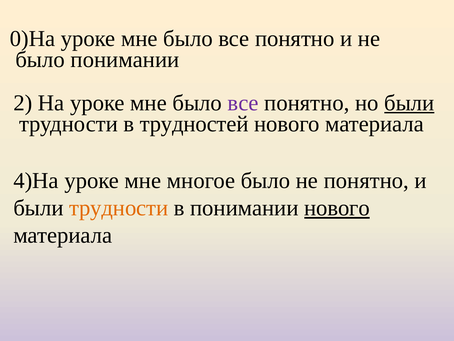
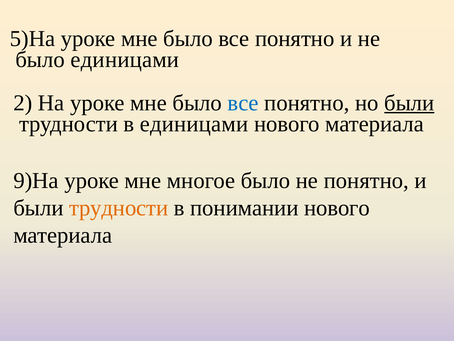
0)На: 0)На -> 5)На (32, 39)
было понимании: понимании -> единицами (125, 60)
все colour: purple -> blue (243, 103)
в трудностей: трудностей -> единицами (194, 124)
4)На: 4)На -> 9)На (36, 181)
нового underline: present -> none (337, 208)
